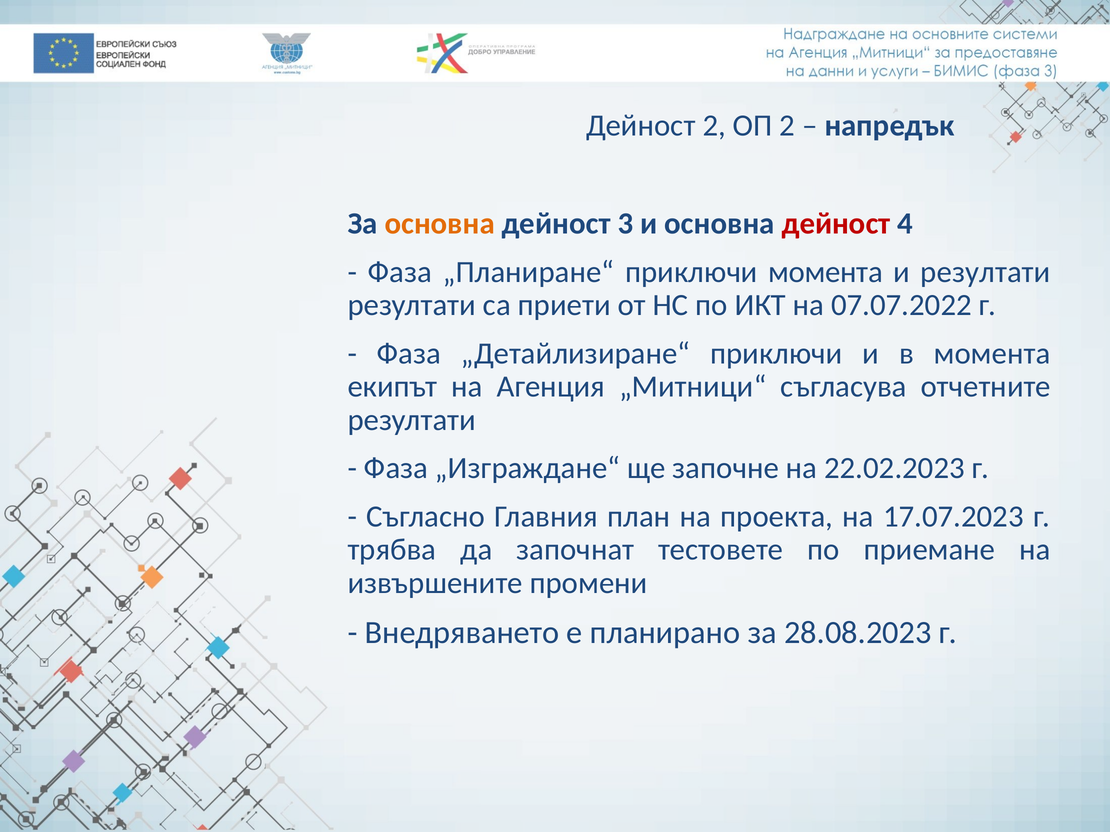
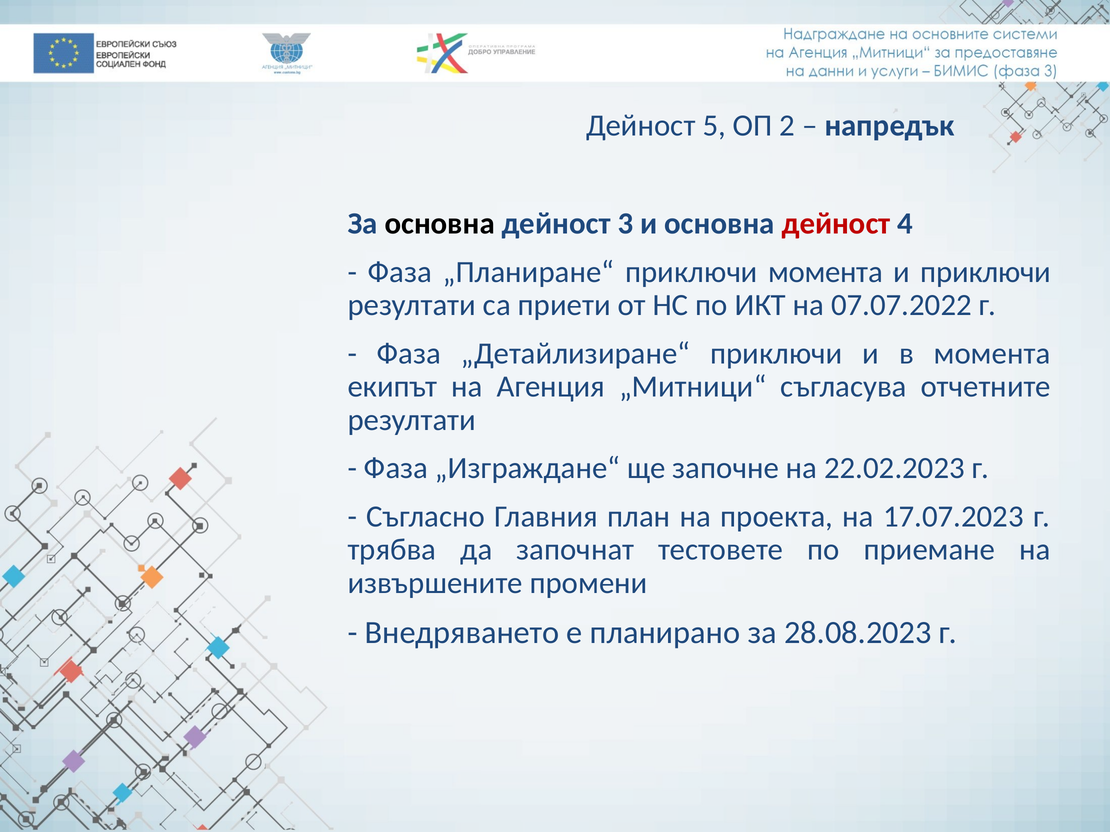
Дейност 2: 2 -> 5 (714, 126)
основна colour: orange -> black (440, 224)
и резултати: резултати -> приключи (986, 272)
